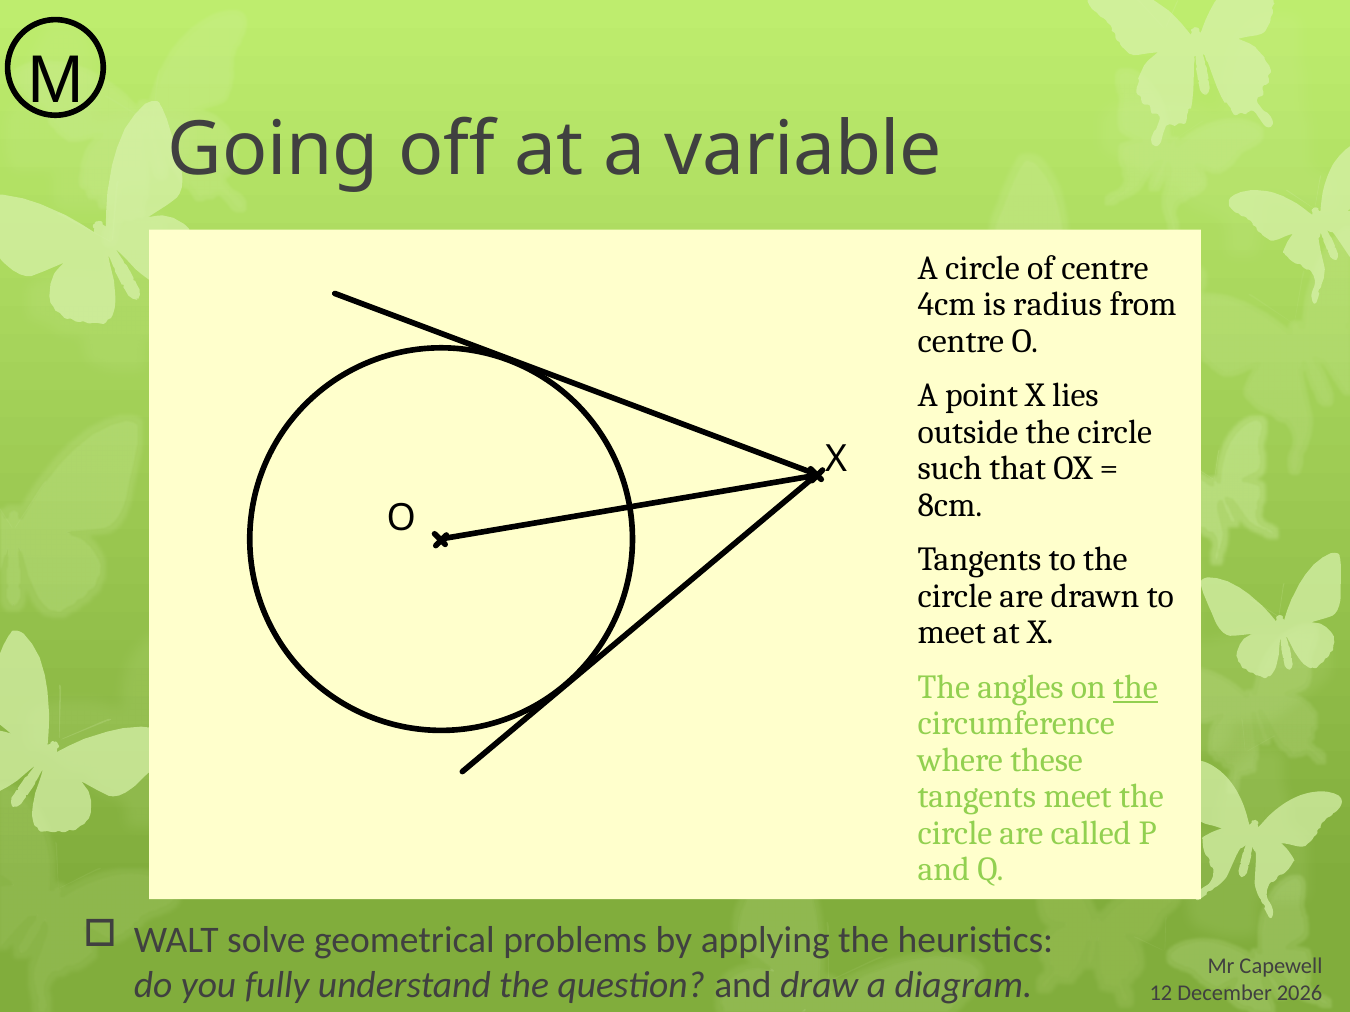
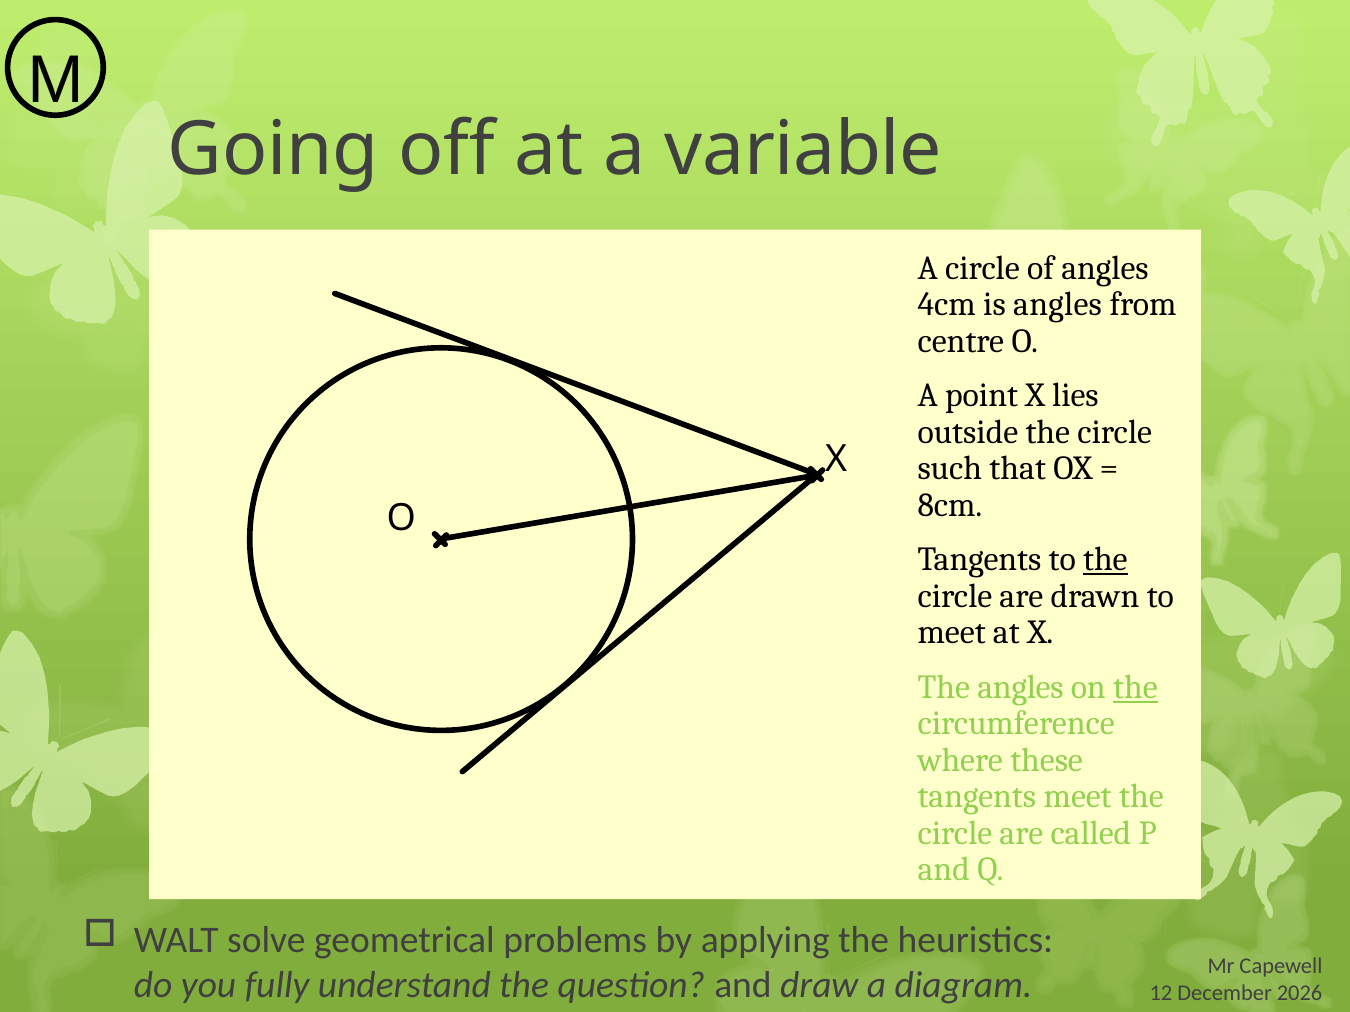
of centre: centre -> angles (1105, 268)
is radius: radius -> angles (1058, 305)
the underline: none -> present (1105, 560)
